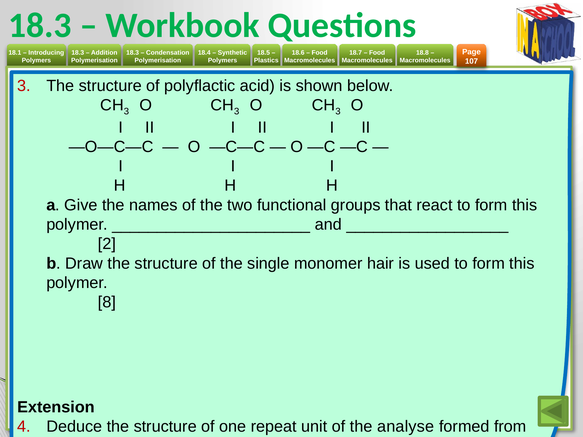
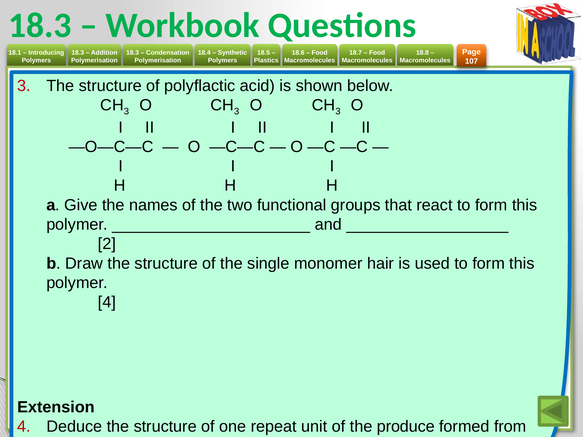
8: 8 -> 4 (107, 302)
analyse: analyse -> produce (406, 427)
